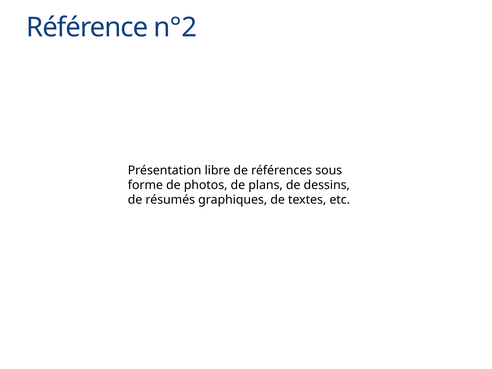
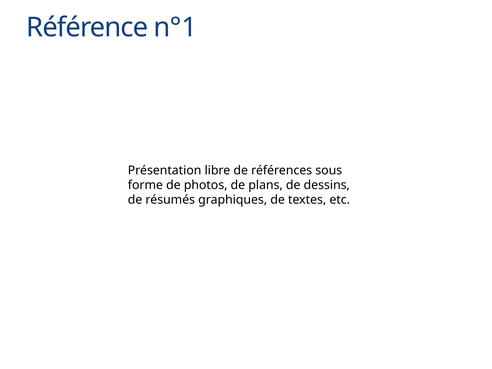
n°2: n°2 -> n°1 (175, 27)
